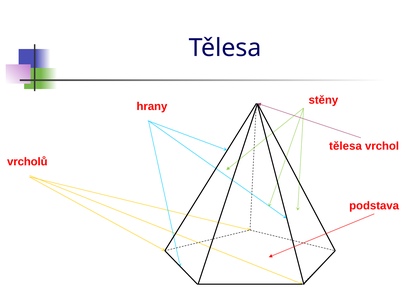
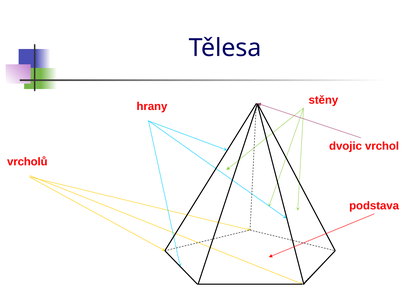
tělesa: tělesa -> dvojic (346, 146)
